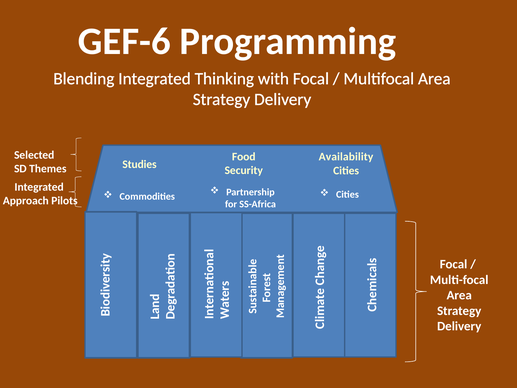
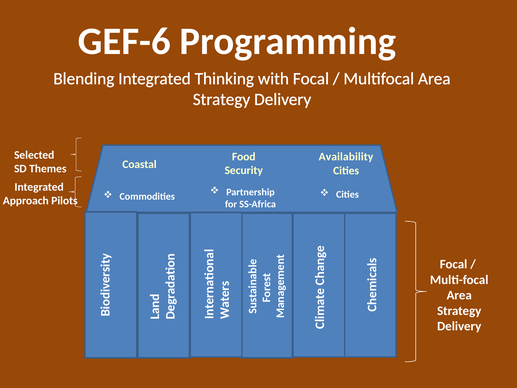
Studies: Studies -> Coastal (139, 164)
